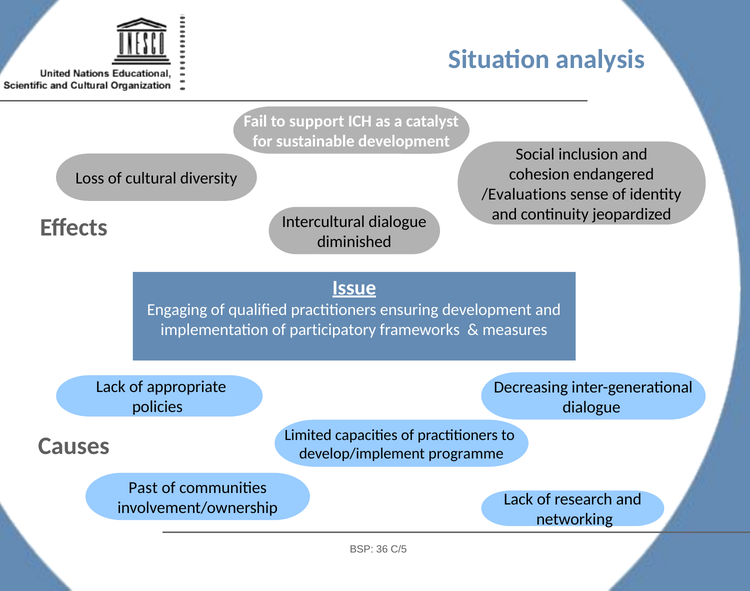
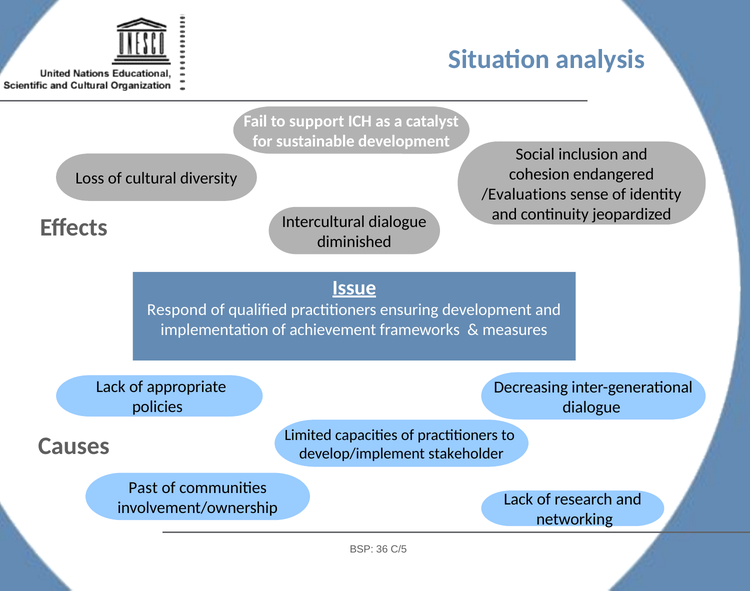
Engaging: Engaging -> Respond (177, 310)
participatory: participatory -> achievement (333, 330)
programme: programme -> stakeholder (466, 453)
